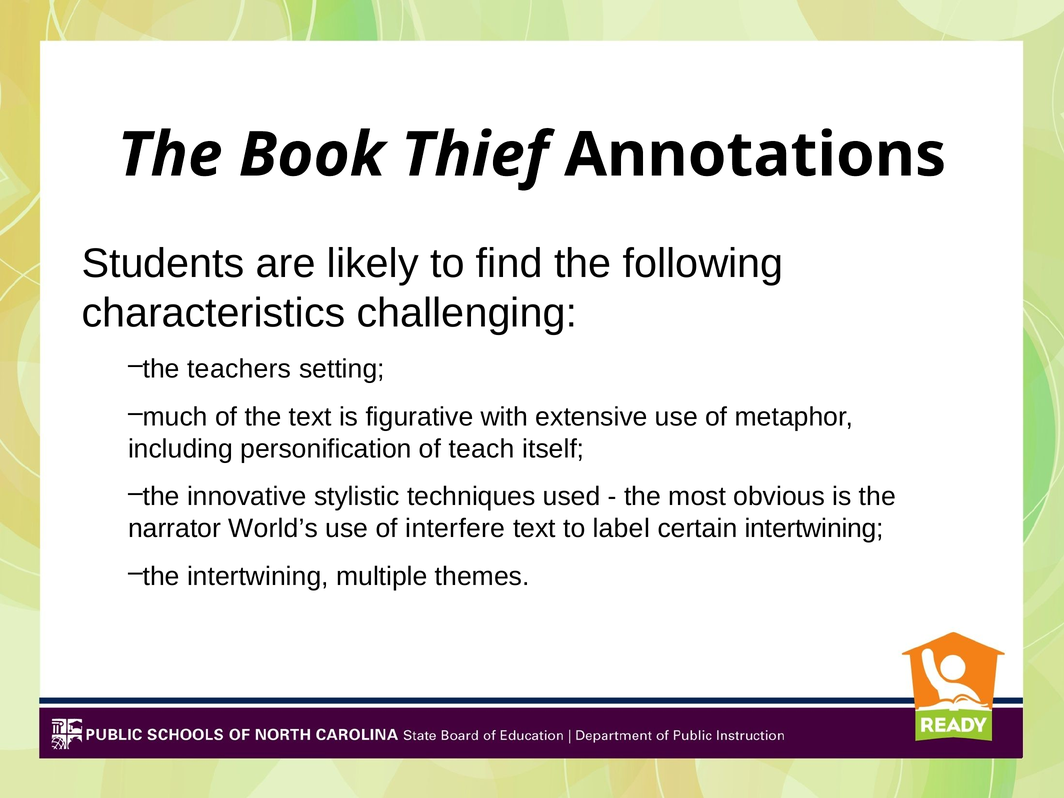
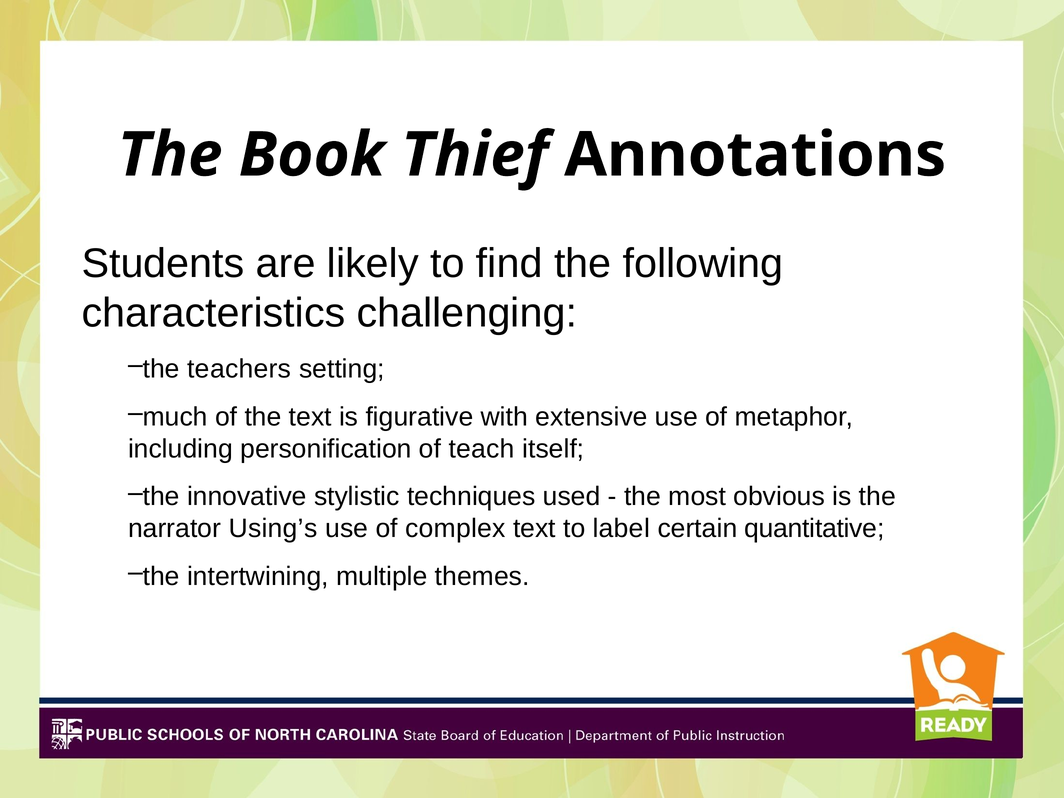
World’s: World’s -> Using’s (273, 529)
interfere: interfere -> complex (455, 529)
certain intertwining: intertwining -> quantitative (814, 529)
